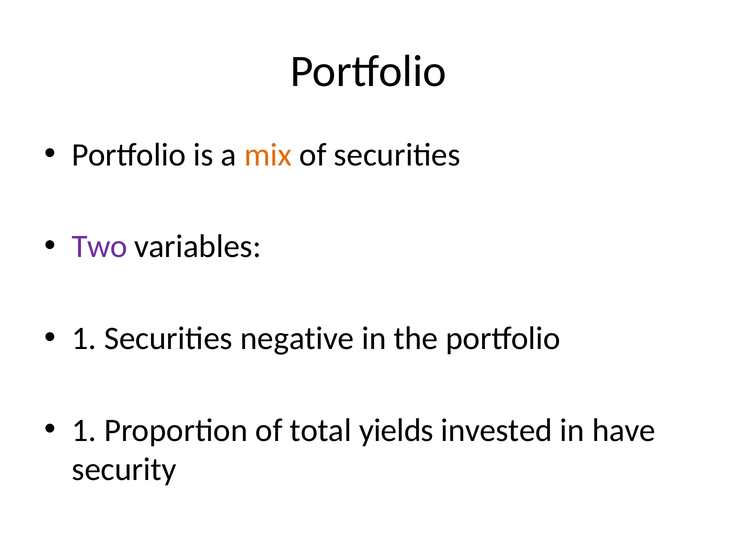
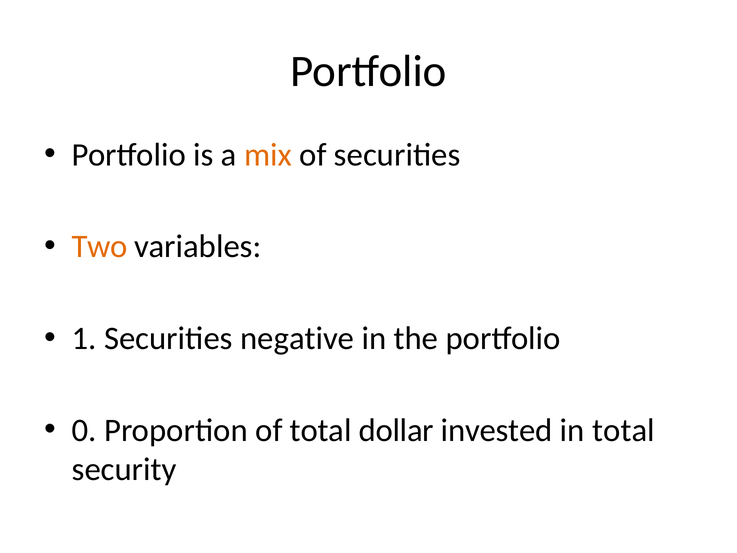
Two colour: purple -> orange (100, 246)
1: 1 -> 0 (84, 430)
yields: yields -> dollar (396, 430)
in have: have -> total (624, 430)
